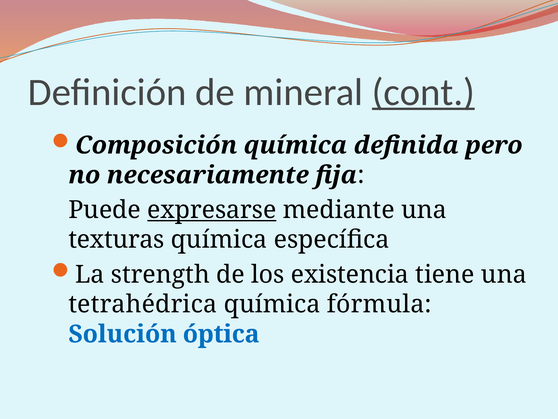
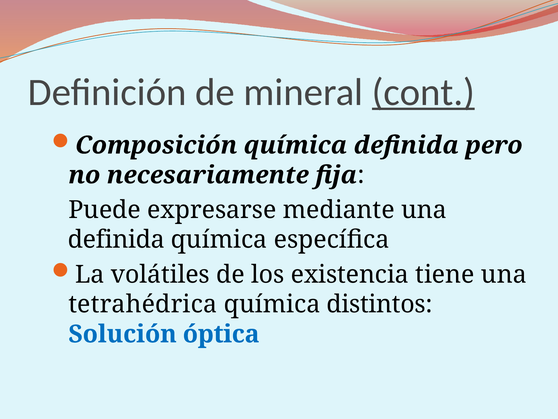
expresarse underline: present -> none (212, 210)
texturas: texturas -> definida (116, 239)
strength: strength -> volátiles (160, 274)
fórmula: fórmula -> distintos (379, 304)
